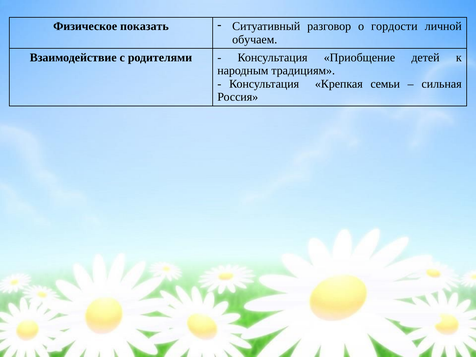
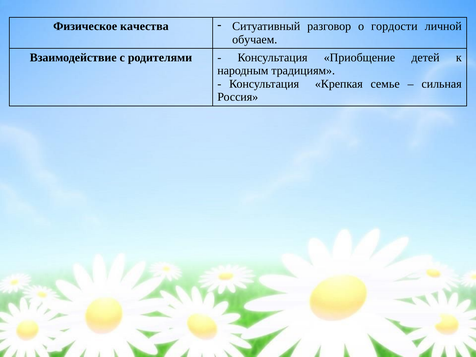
показать: показать -> качества (144, 26)
семьи: семьи -> семье (385, 84)
